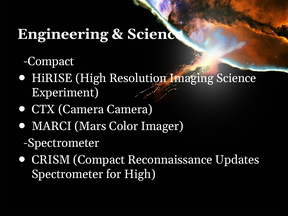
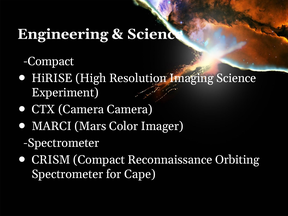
Updates: Updates -> Orbiting (237, 160)
for High: High -> Cape (140, 174)
